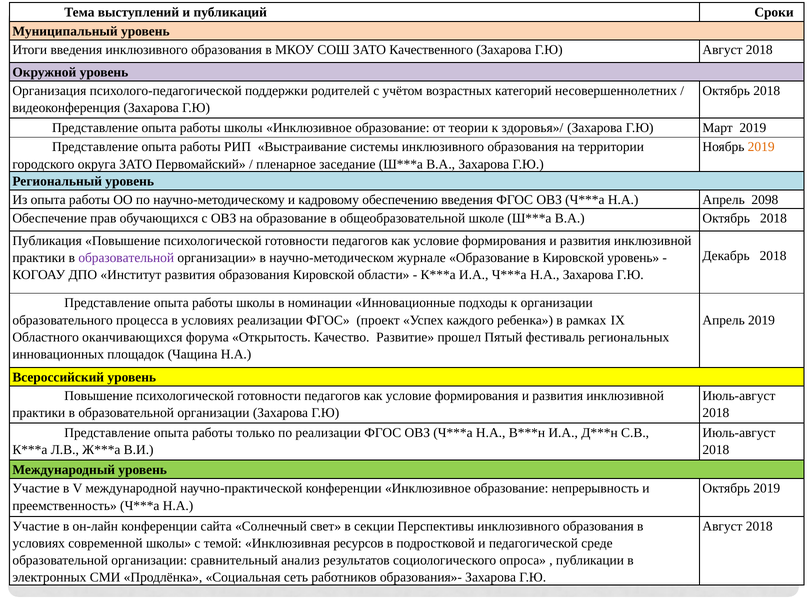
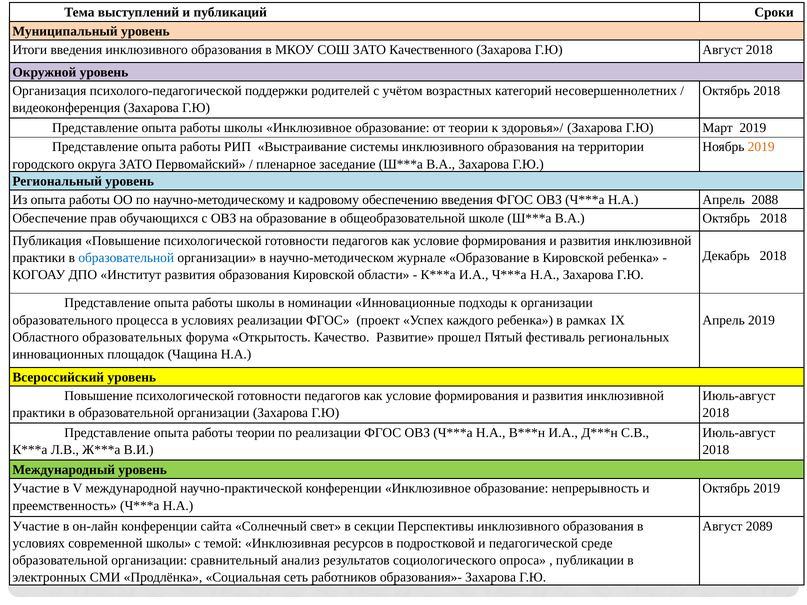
2098: 2098 -> 2088 (765, 200)
образовательной colour: purple -> blue (126, 258)
Кировской уровень: уровень -> ребенка (633, 258)
оканчивающихся: оканчивающихся -> образовательных (132, 337)
работы только: только -> теории (256, 433)
2018: 2018 -> 2089 (759, 526)
